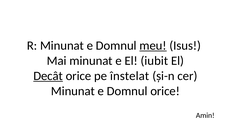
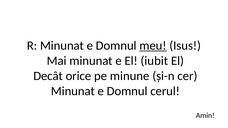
Decât underline: present -> none (48, 76)
înstelat: înstelat -> minune (130, 76)
Domnul orice: orice -> cerul (165, 91)
